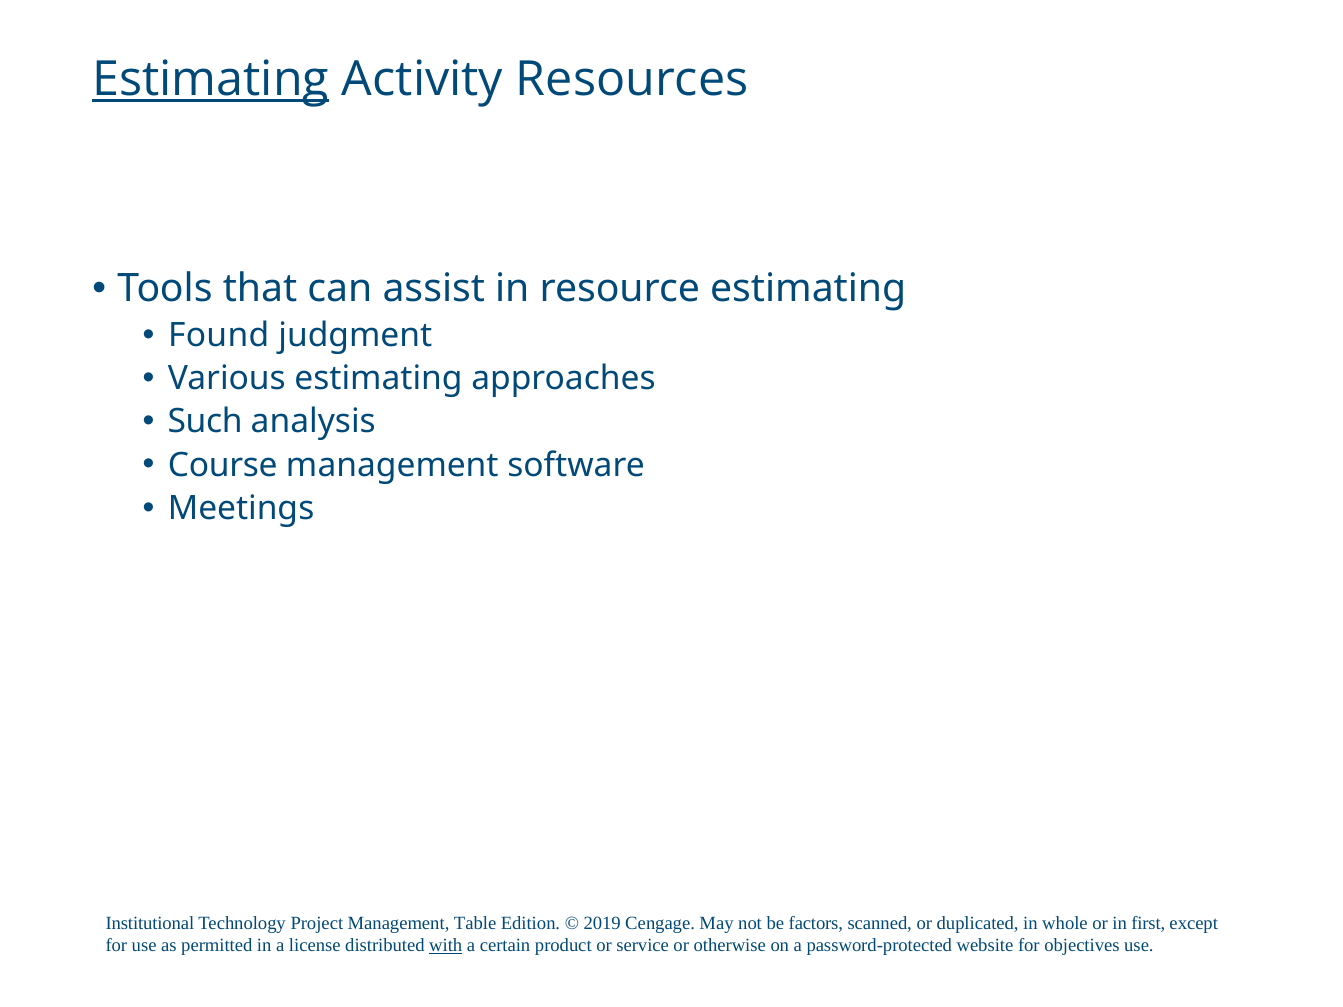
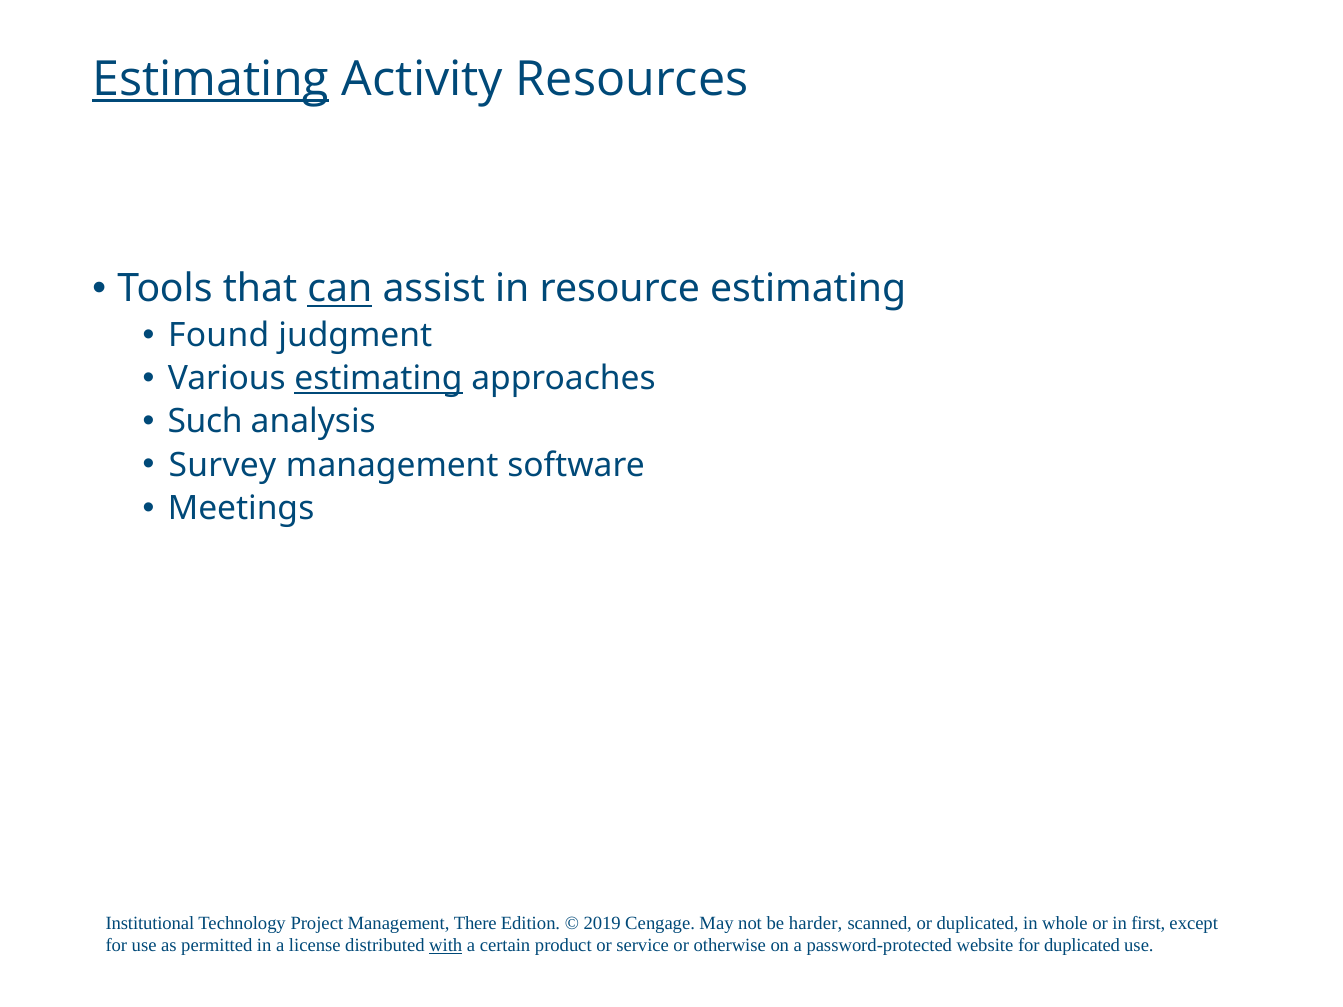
can underline: none -> present (340, 289)
estimating underline: none -> present (379, 379)
Course: Course -> Survey (222, 465)
Table: Table -> There (475, 923)
factors: factors -> harder (816, 923)
for objectives: objectives -> duplicated (1082, 946)
